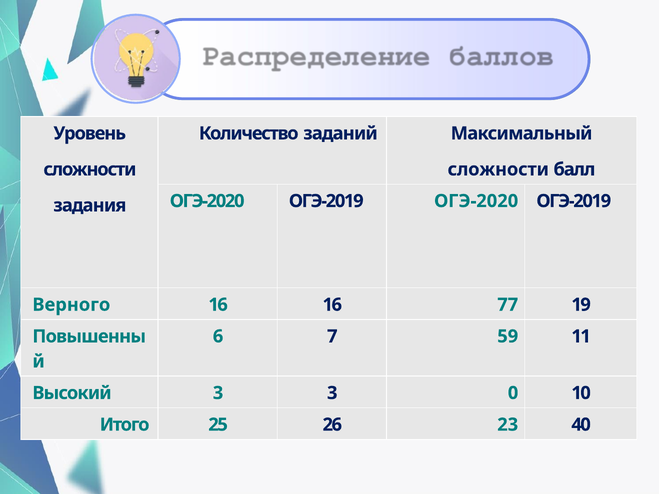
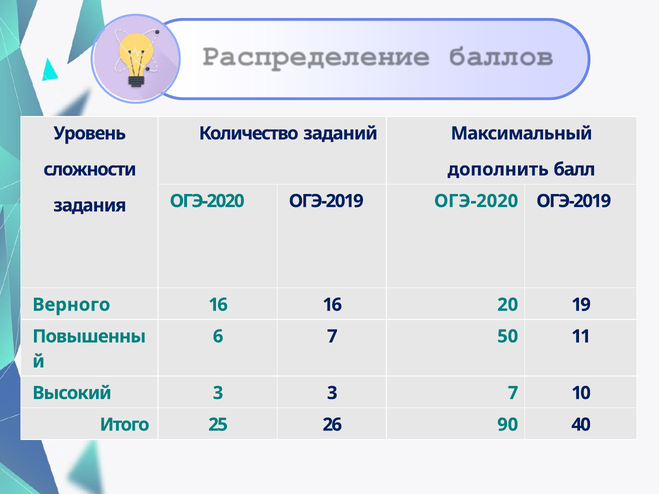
сложности: сложности -> дополнить (498, 169)
77: 77 -> 20 (508, 305)
59: 59 -> 50 (508, 337)
3 0: 0 -> 7 (513, 393)
23: 23 -> 90 (508, 425)
